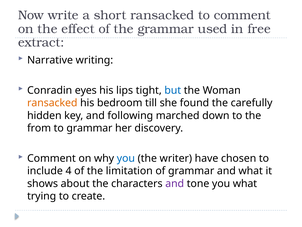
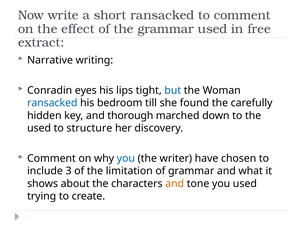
ransacked colour: orange -> blue (52, 103)
following: following -> thorough (130, 115)
from: from -> used (39, 128)
to grammar: grammar -> structure (89, 128)
4: 4 -> 3 (69, 171)
and colour: purple -> orange (175, 183)
you what: what -> used (245, 183)
